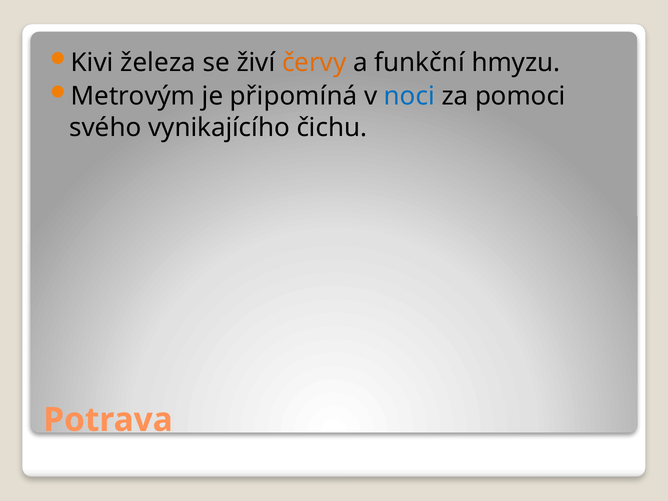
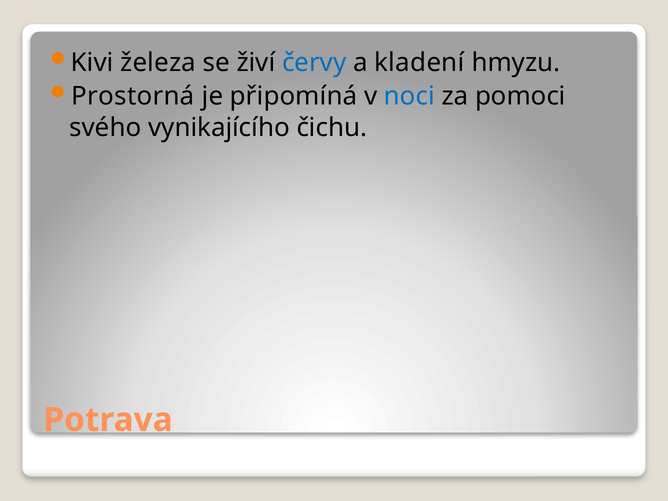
červy colour: orange -> blue (314, 63)
funkční: funkční -> kladení (419, 63)
Metrovým: Metrovým -> Prostorná (133, 96)
